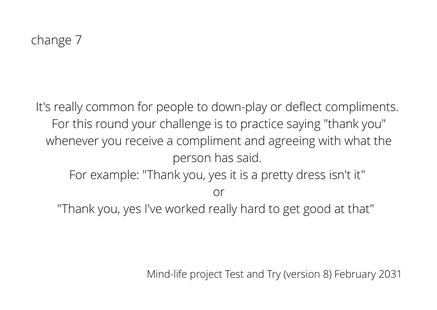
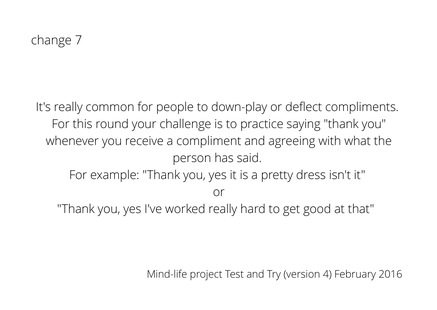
8: 8 -> 4 (327, 274)
2031: 2031 -> 2016 (390, 274)
